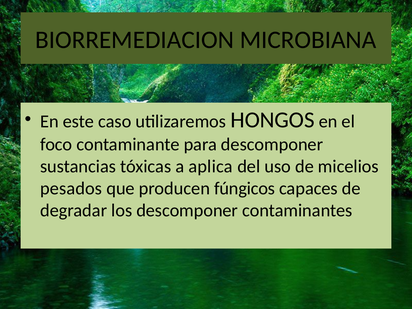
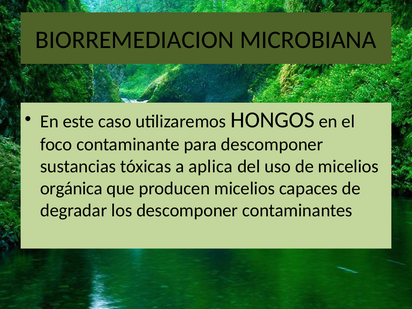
pesados: pesados -> orgánica (71, 188)
producen fúngicos: fúngicos -> micelios (244, 188)
